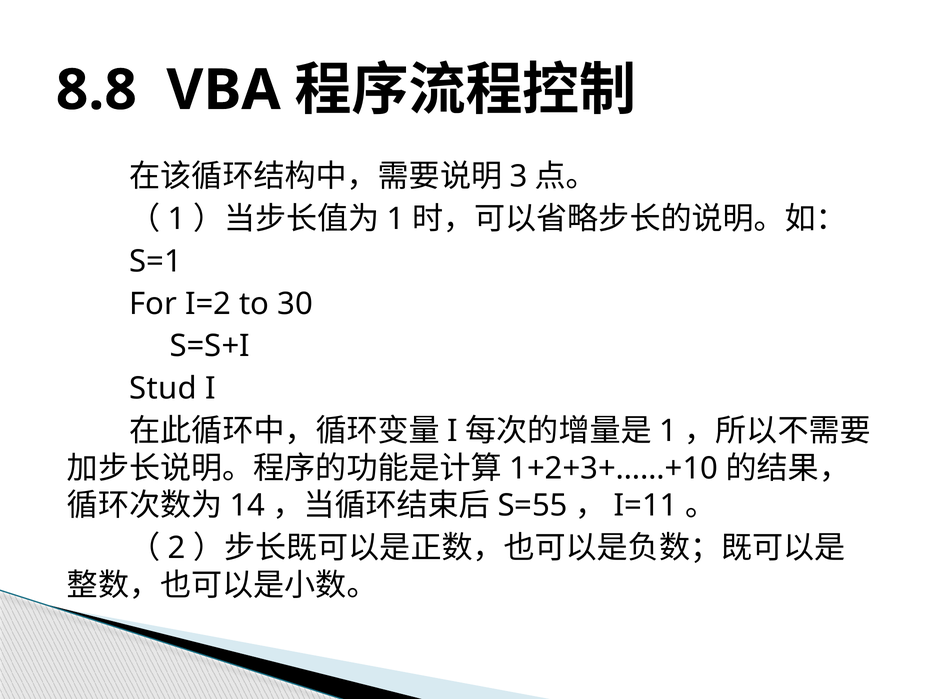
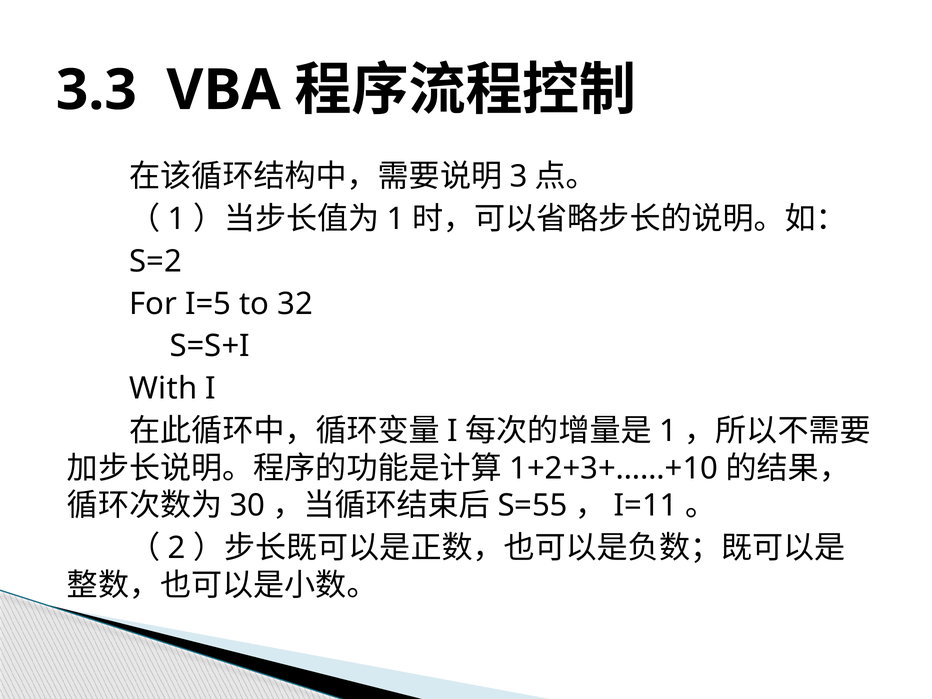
8.8: 8.8 -> 3.3 (96, 90)
S=1: S=1 -> S=2 (156, 261)
I=2: I=2 -> I=5 (208, 304)
30: 30 -> 32 (295, 304)
Stud: Stud -> With (163, 389)
14: 14 -> 30 (247, 506)
